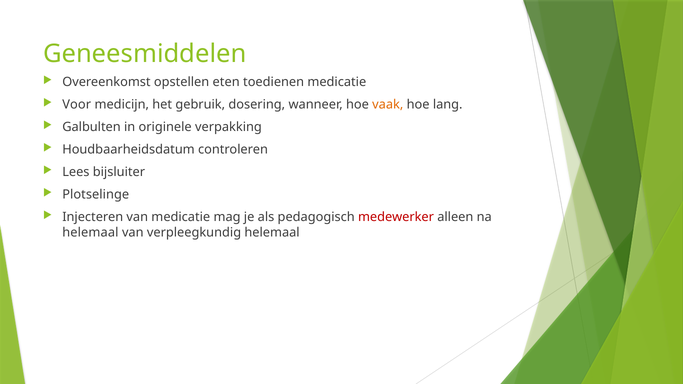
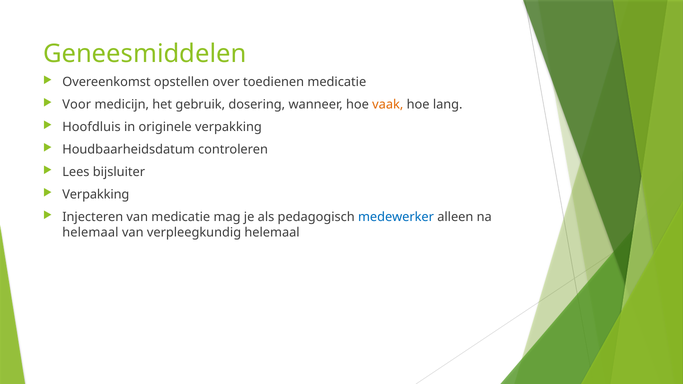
eten: eten -> over (226, 82)
Galbulten: Galbulten -> Hoofdluis (91, 127)
Plotselinge: Plotselinge -> Verpakking (96, 195)
medewerker colour: red -> blue (396, 217)
